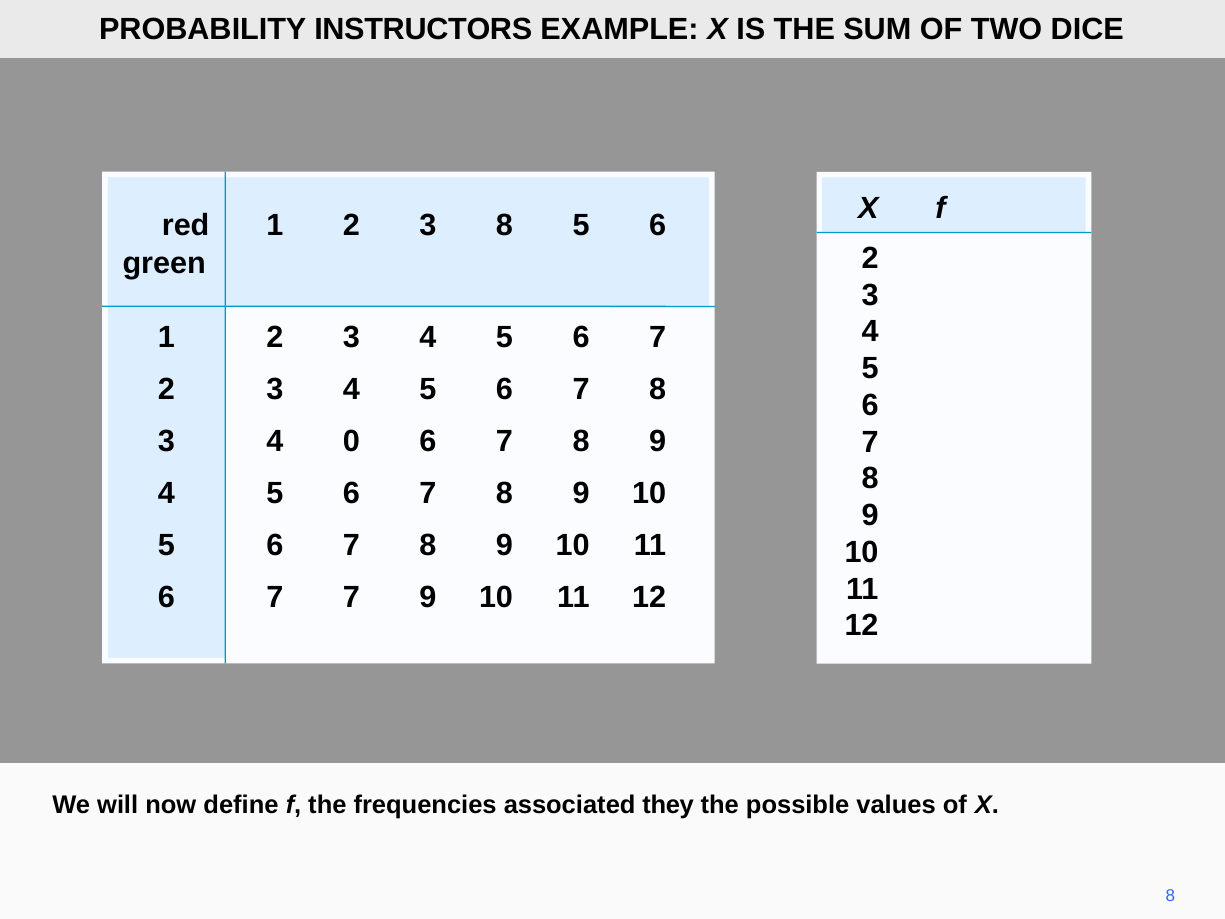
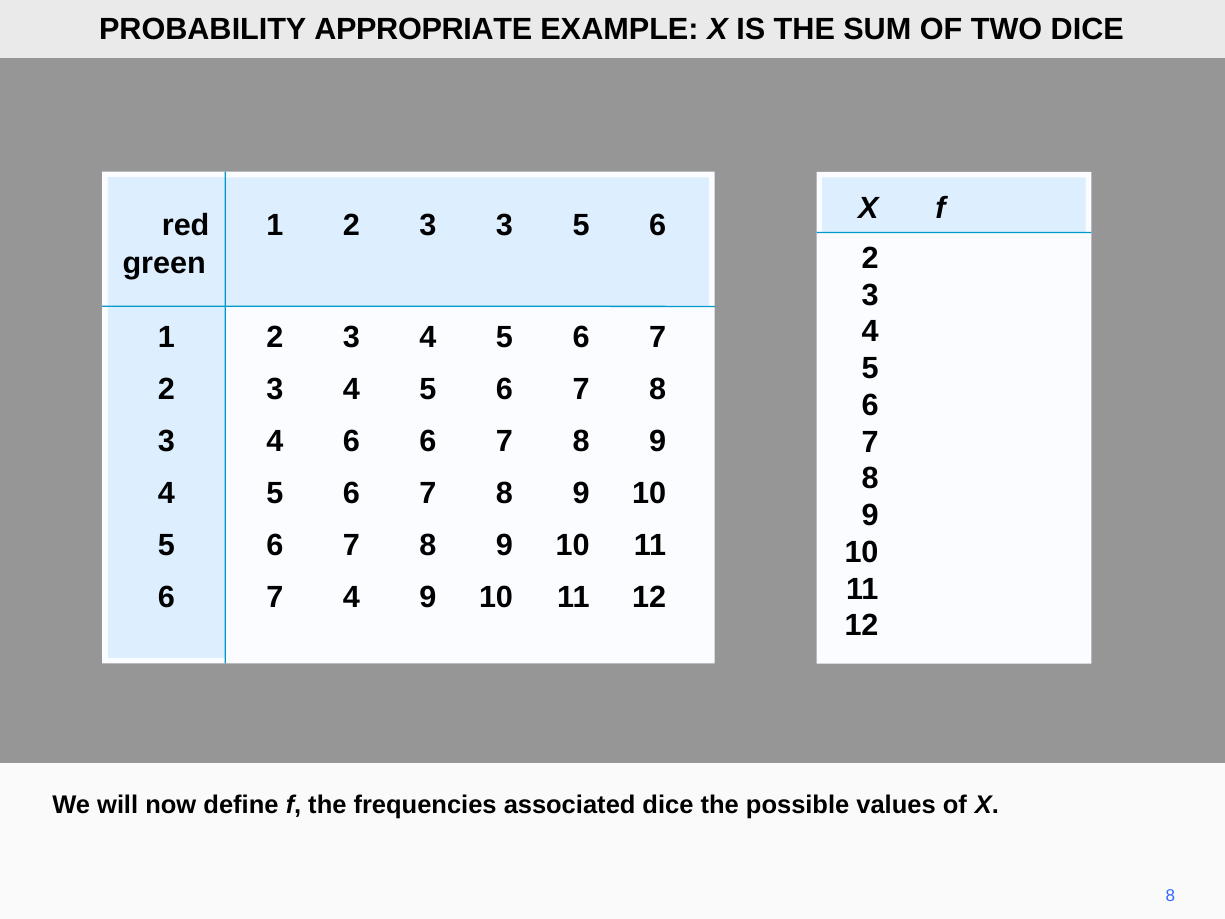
INSTRUCTORS: INSTRUCTORS -> APPROPRIATE (423, 30)
3 8: 8 -> 3 (504, 225)
4 0: 0 -> 6 (351, 441)
7 7: 7 -> 4 (351, 598)
associated they: they -> dice (668, 805)
